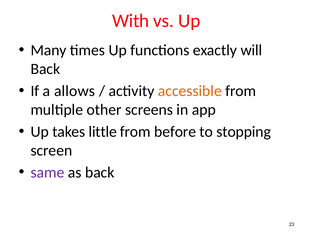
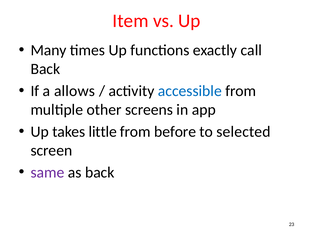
With: With -> Item (130, 21)
will: will -> call (251, 50)
accessible colour: orange -> blue (190, 91)
stopping: stopping -> selected (244, 132)
